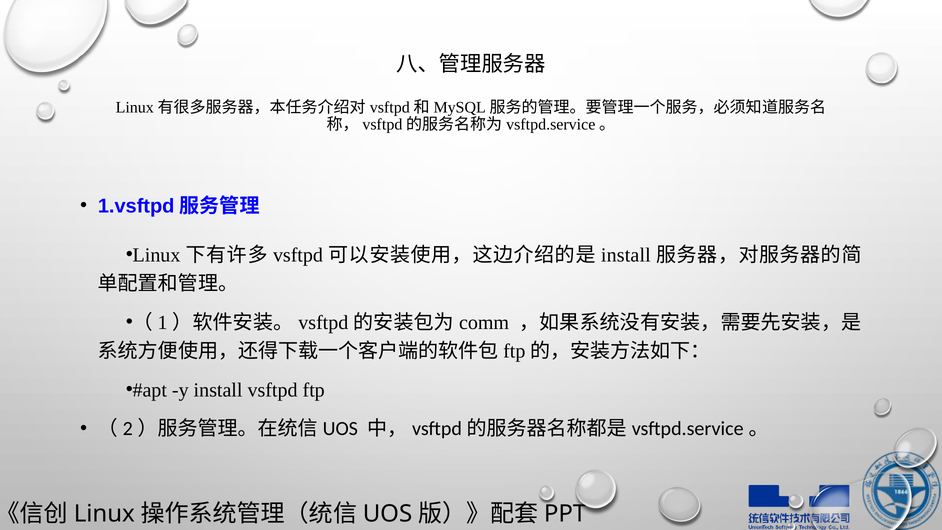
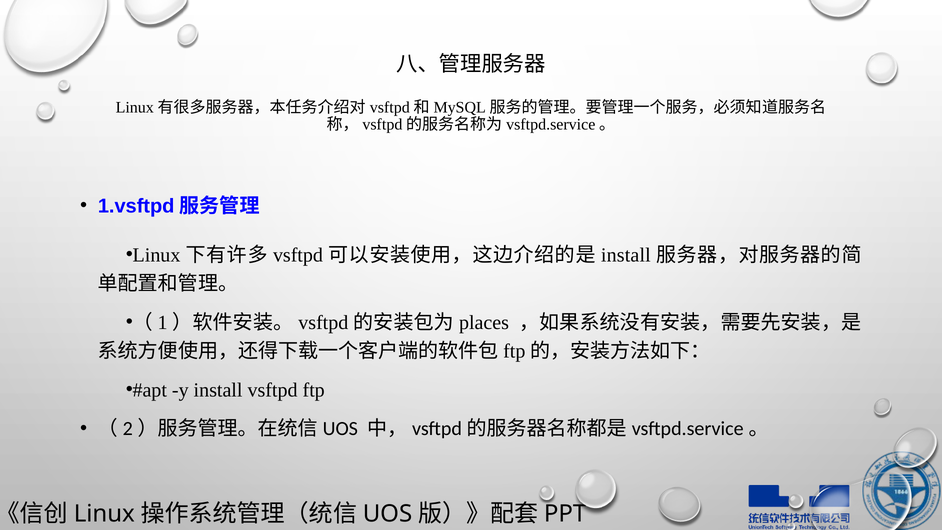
comm: comm -> places (484, 322)
